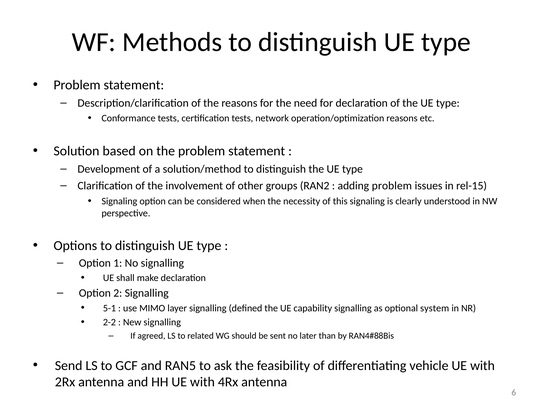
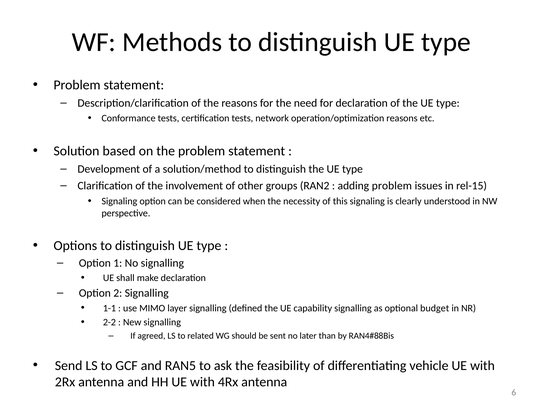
5-1: 5-1 -> 1-1 (109, 309)
system: system -> budget (435, 309)
